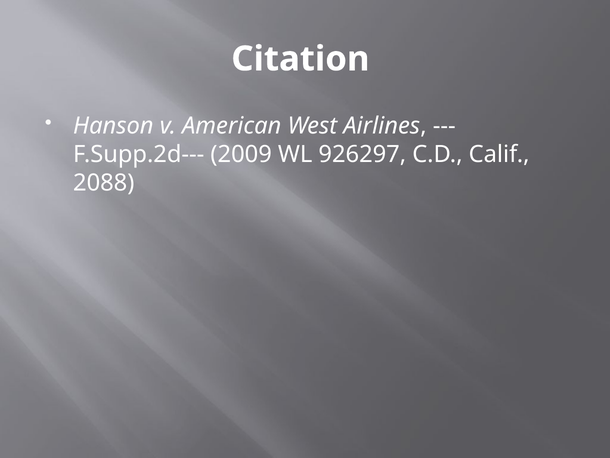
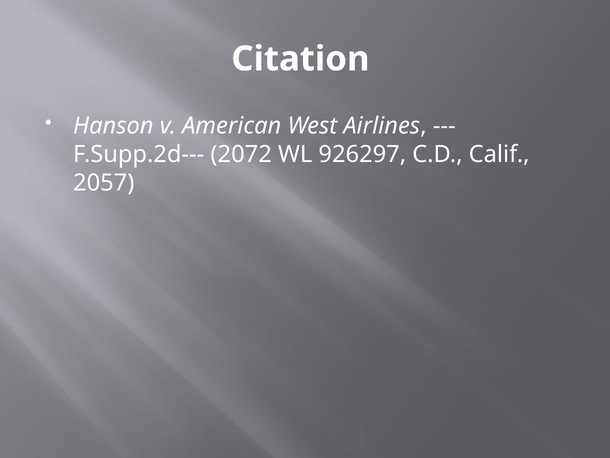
2009: 2009 -> 2072 (241, 154)
2088: 2088 -> 2057 (104, 183)
